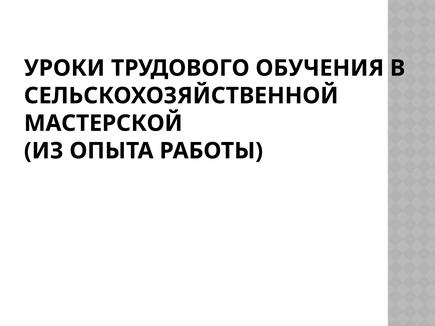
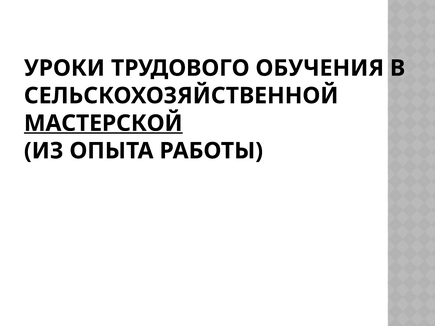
МАСТЕРСКОЙ underline: none -> present (103, 123)
